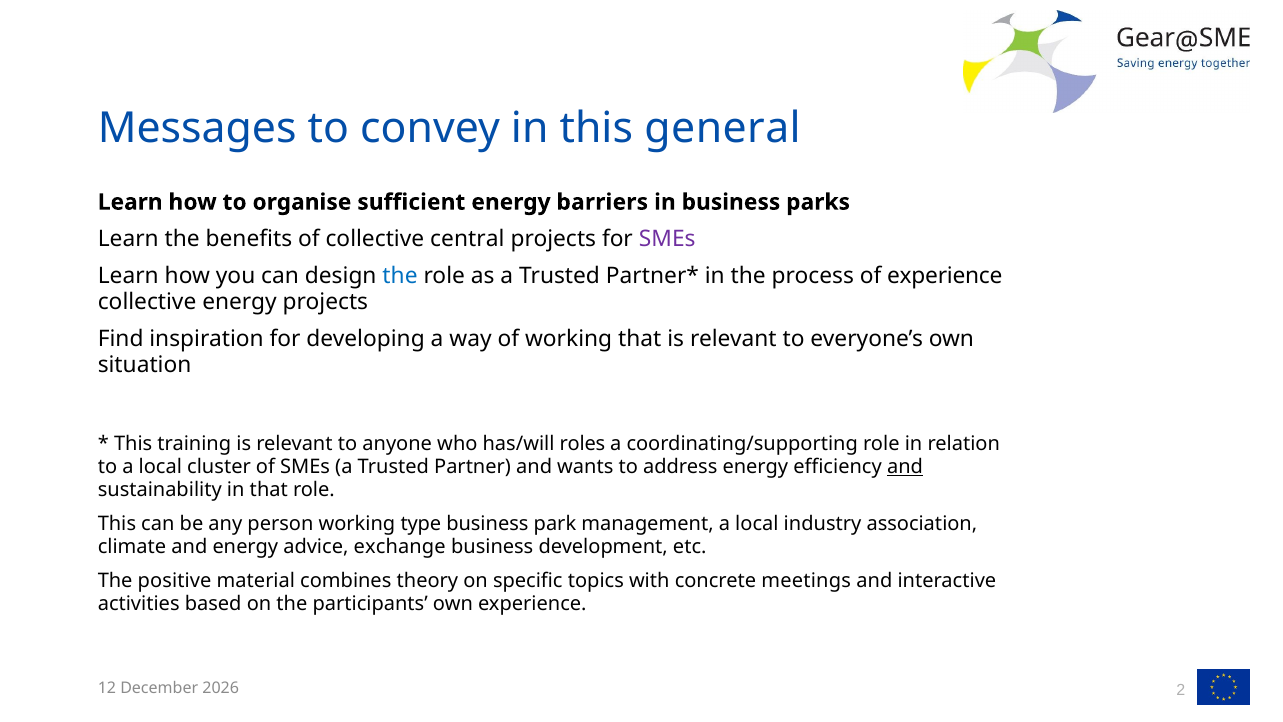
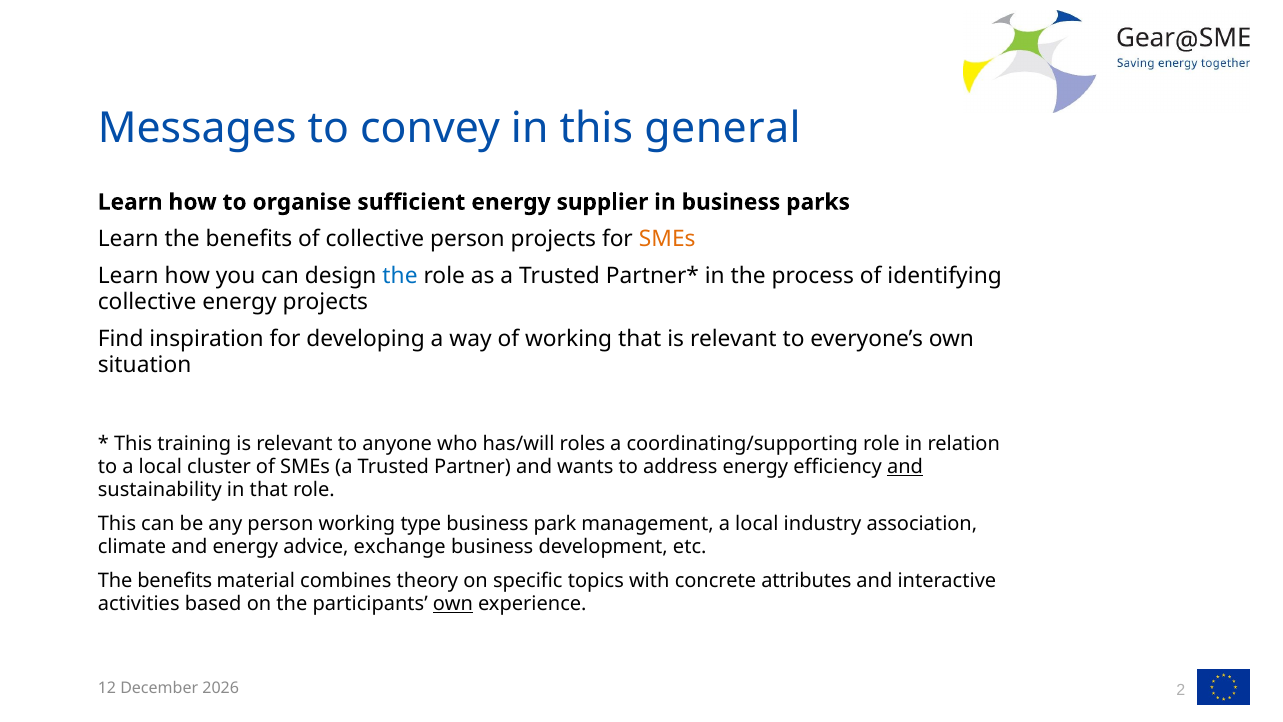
barriers: barriers -> supplier (602, 202)
collective central: central -> person (467, 239)
SMEs colour: purple -> orange (667, 239)
of experience: experience -> identifying (945, 276)
positive: positive -> benefits (175, 580)
meetings: meetings -> attributes (806, 580)
own underline: none -> present (453, 603)
